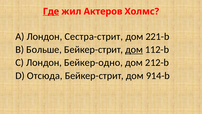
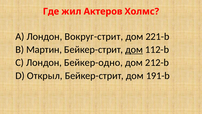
Где underline: present -> none (51, 11)
Сестра-стрит: Сестра-стрит -> Вокруг-стрит (94, 36)
Больше: Больше -> Мартин (44, 49)
Отсюда: Отсюда -> Открыл (45, 75)
914-b: 914-b -> 191-b (158, 75)
